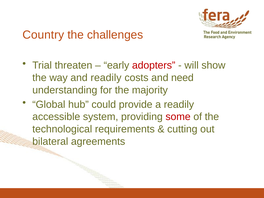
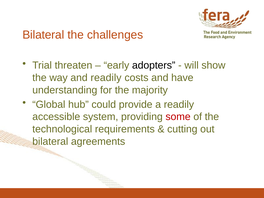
Country: Country -> Bilateral (43, 35)
adopters colour: red -> black (154, 65)
need: need -> have (182, 78)
